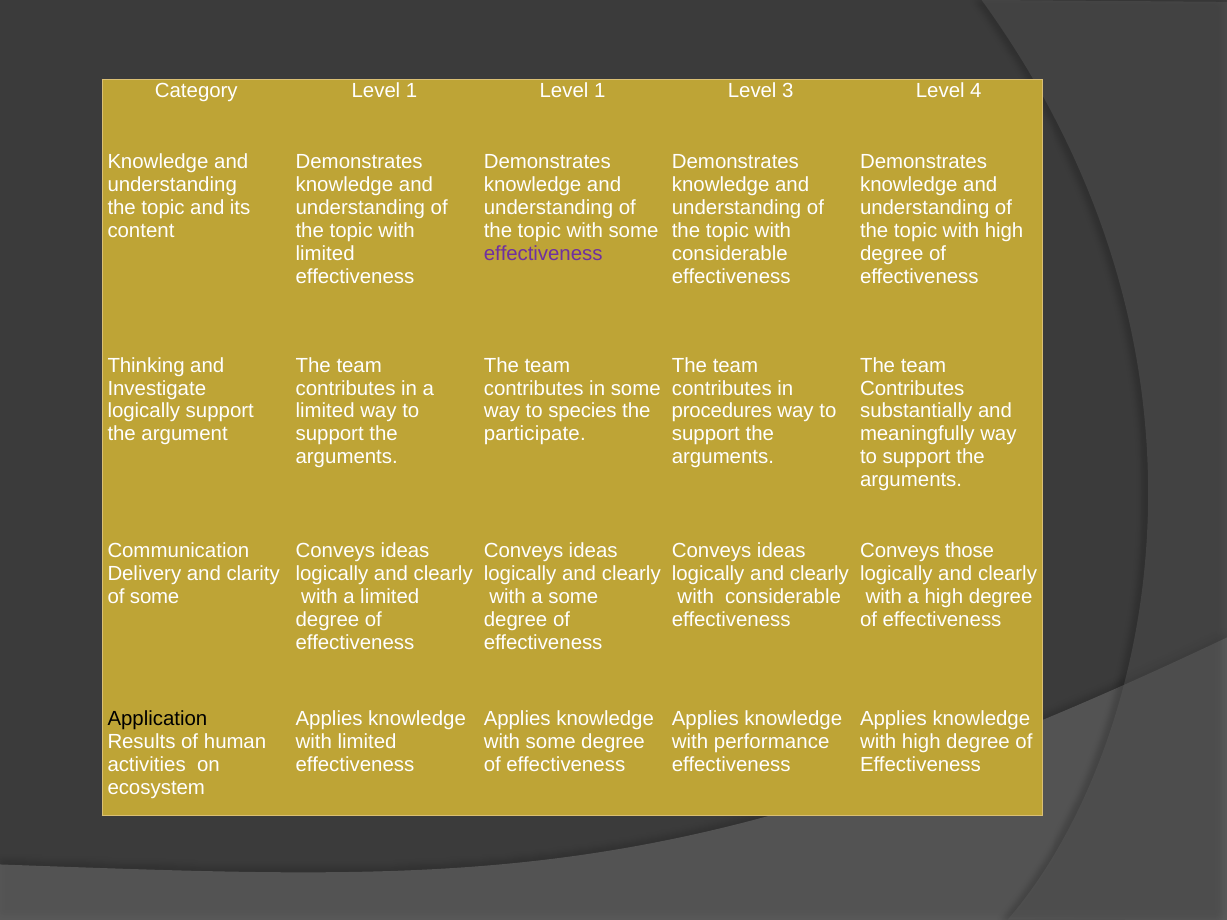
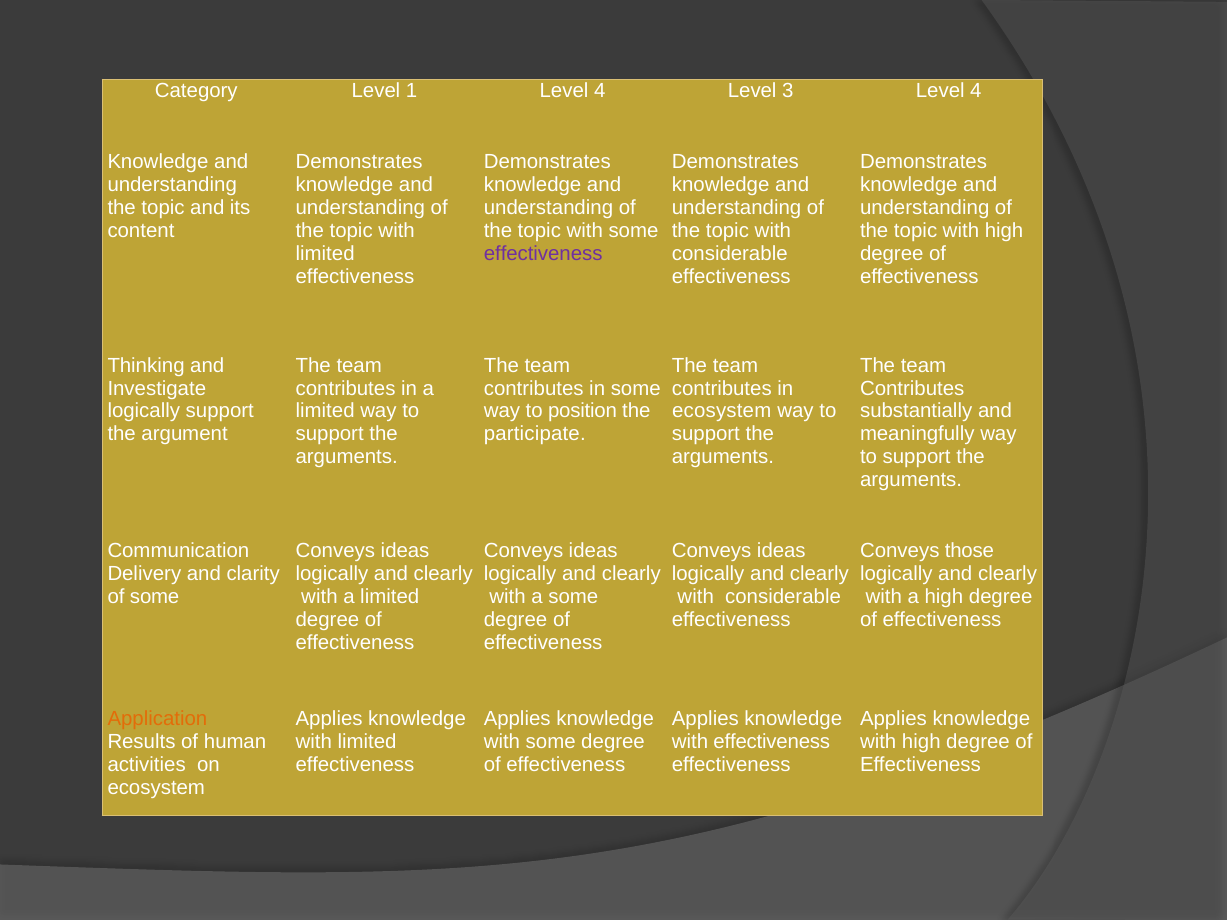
1 Level 1: 1 -> 4 (600, 91)
species: species -> position (583, 411)
procedures: procedures -> ecosystem (722, 411)
Application colour: black -> orange (157, 719)
with performance: performance -> effectiveness (772, 742)
